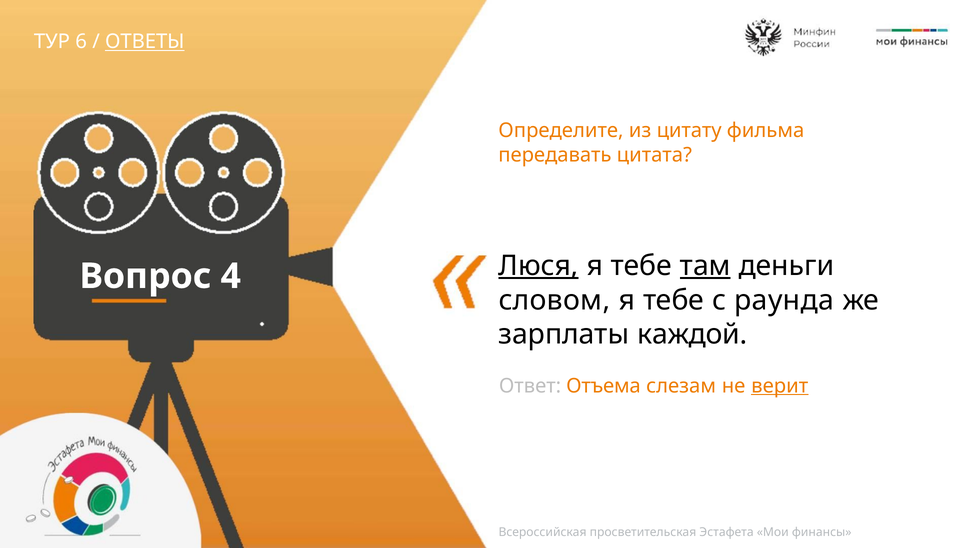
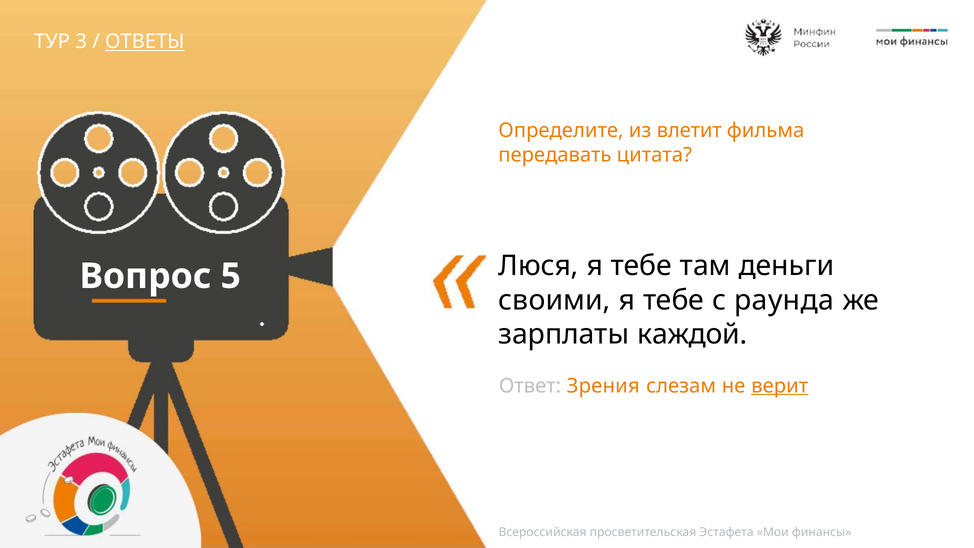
6: 6 -> 3 (81, 42)
цитату: цитату -> влетит (689, 131)
Люся underline: present -> none (538, 266)
там underline: present -> none (705, 266)
4: 4 -> 5 (231, 276)
словом: словом -> своими (554, 300)
Отъема: Отъема -> Зрения (603, 386)
